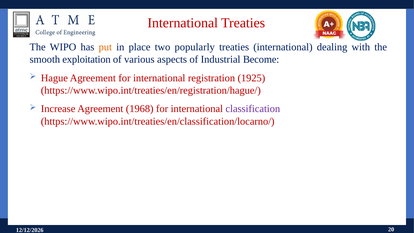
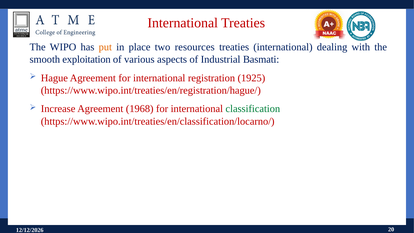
popularly: popularly -> resources (195, 47)
Become: Become -> Basmati (261, 59)
classification colour: purple -> green (253, 109)
